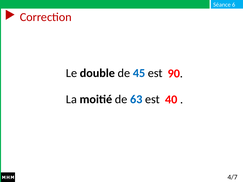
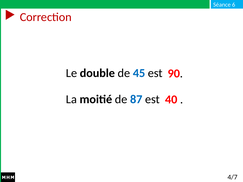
63: 63 -> 87 (136, 100)
